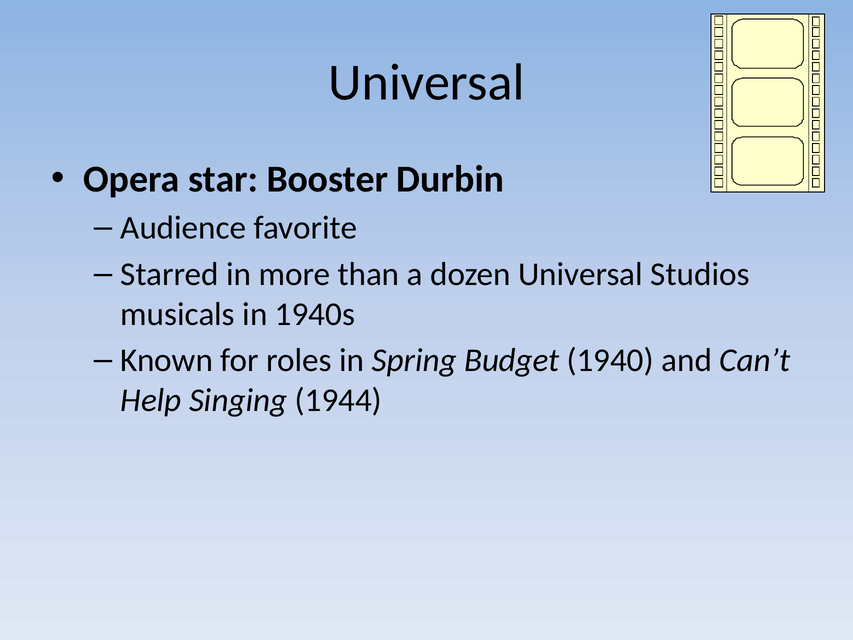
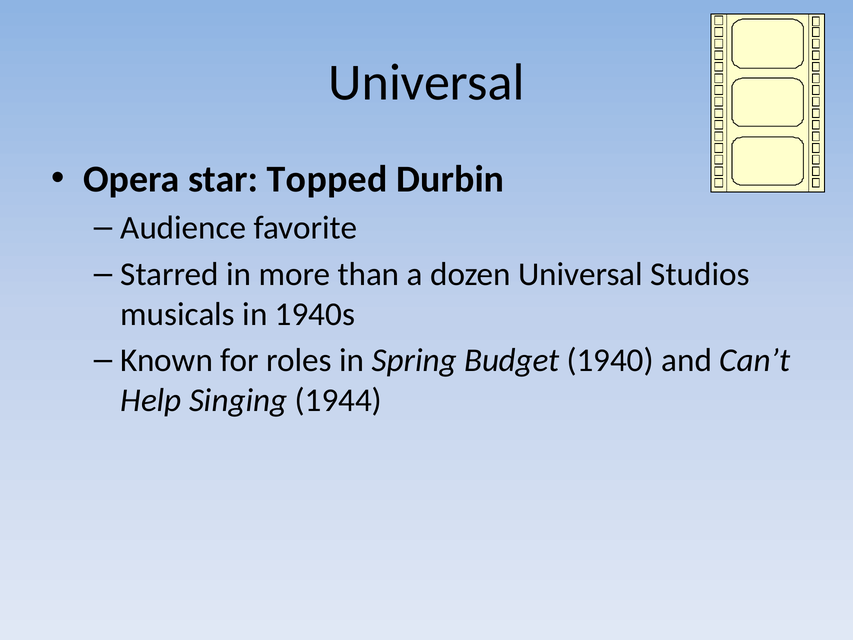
Booster: Booster -> Topped (327, 179)
